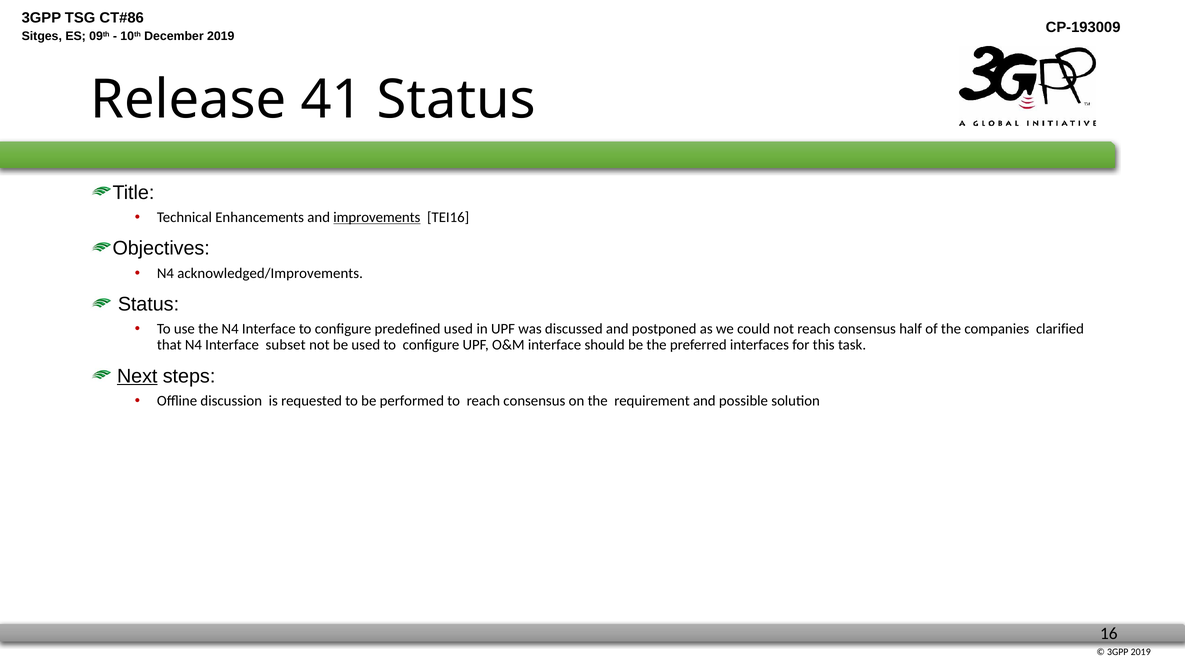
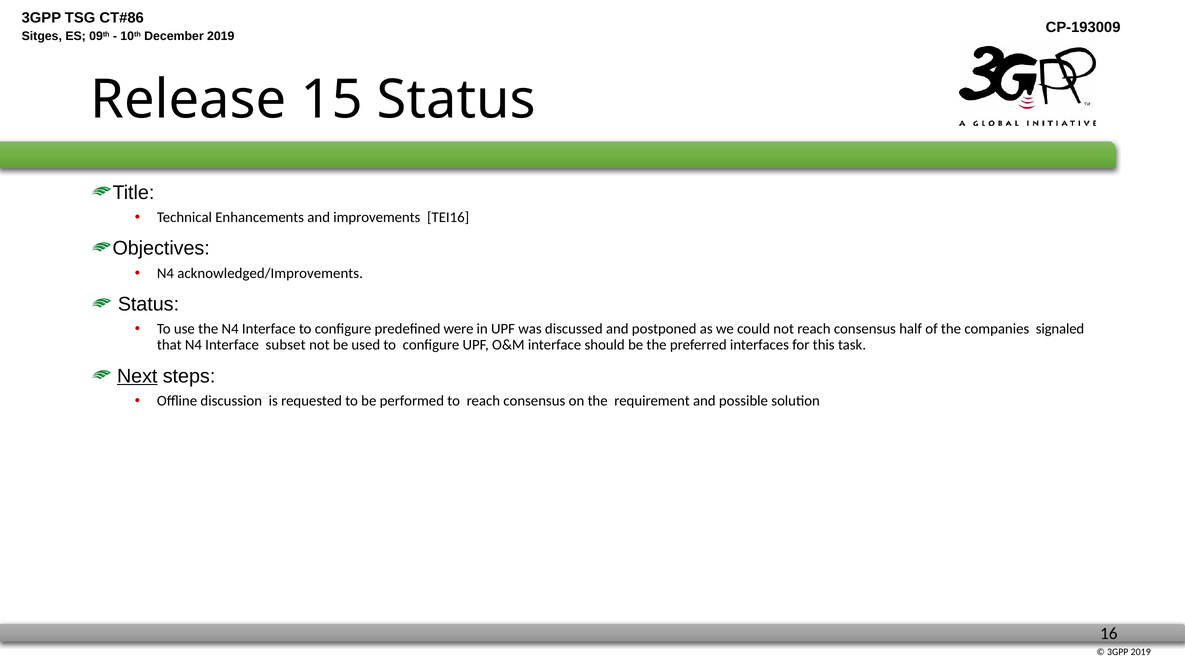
41: 41 -> 15 (332, 100)
improvements underline: present -> none (377, 217)
predefined used: used -> were (459, 329)
clarified: clarified -> signaled (1060, 329)
